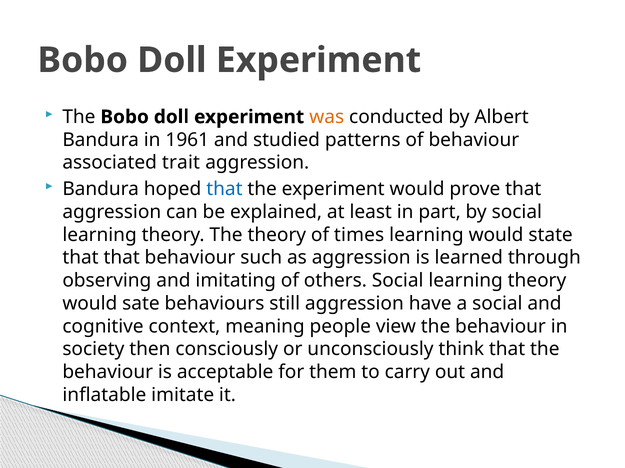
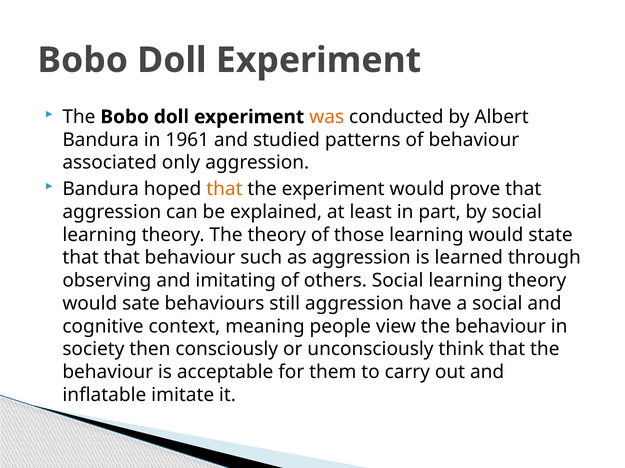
trait: trait -> only (181, 163)
that colour: blue -> orange (224, 189)
times: times -> those (359, 235)
